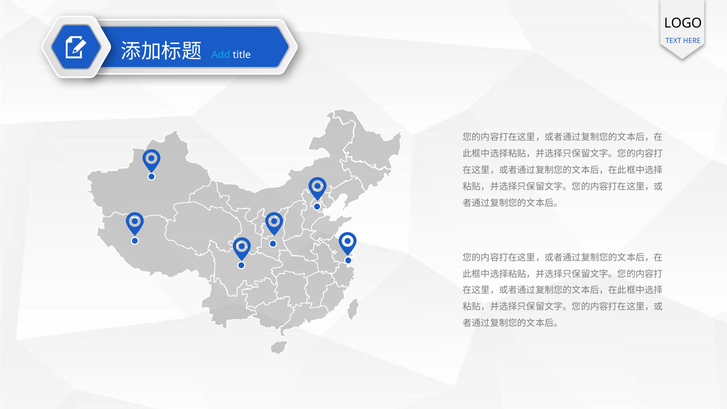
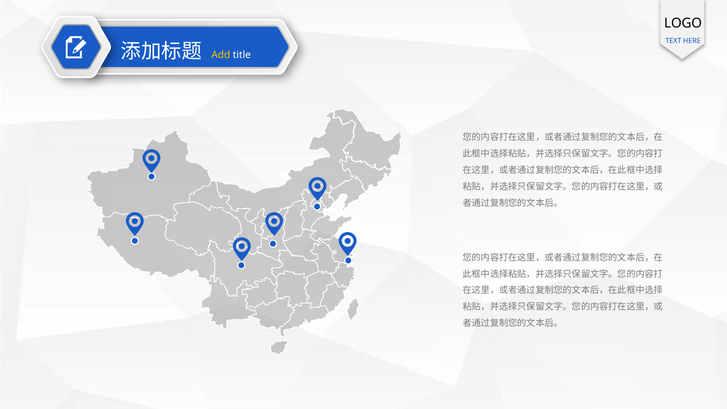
Add colour: light blue -> yellow (221, 55)
